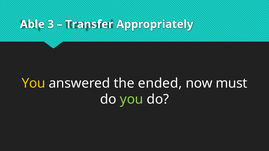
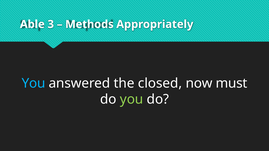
Transfer: Transfer -> Methods (89, 24)
You colour: yellow -> light blue (34, 83)
ended: ended -> closed (160, 83)
